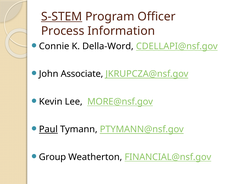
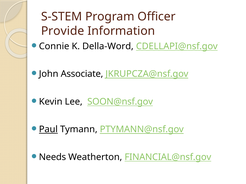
S-STEM underline: present -> none (62, 17)
Process: Process -> Provide (63, 31)
MORE@nsf.gov: MORE@nsf.gov -> SOON@nsf.gov (120, 102)
Group: Group -> Needs (52, 157)
